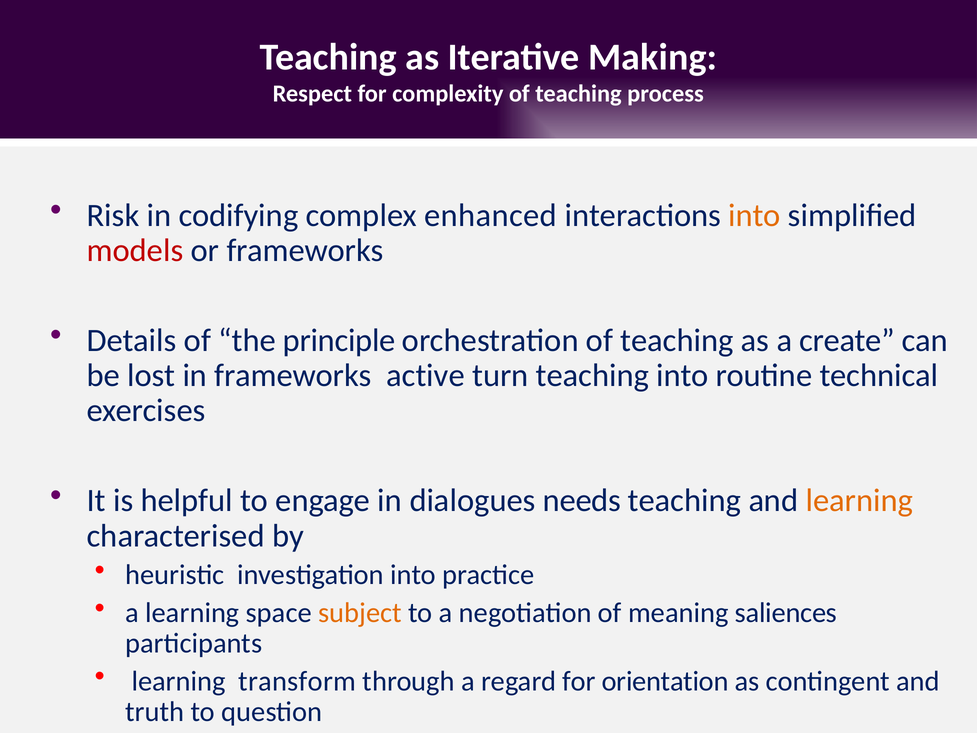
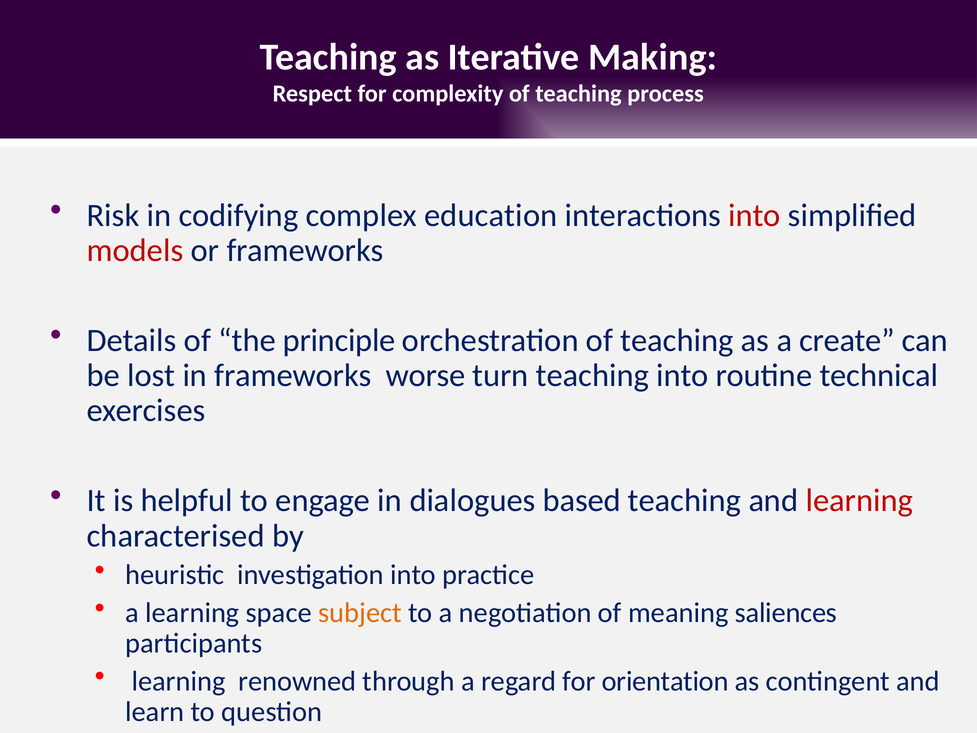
enhanced: enhanced -> education (491, 215)
into colour: orange -> red (755, 215)
active: active -> worse (426, 375)
needs: needs -> based (582, 500)
learning colour: orange -> red (859, 500)
transform: transform -> renowned (297, 681)
truth: truth -> learn (155, 712)
